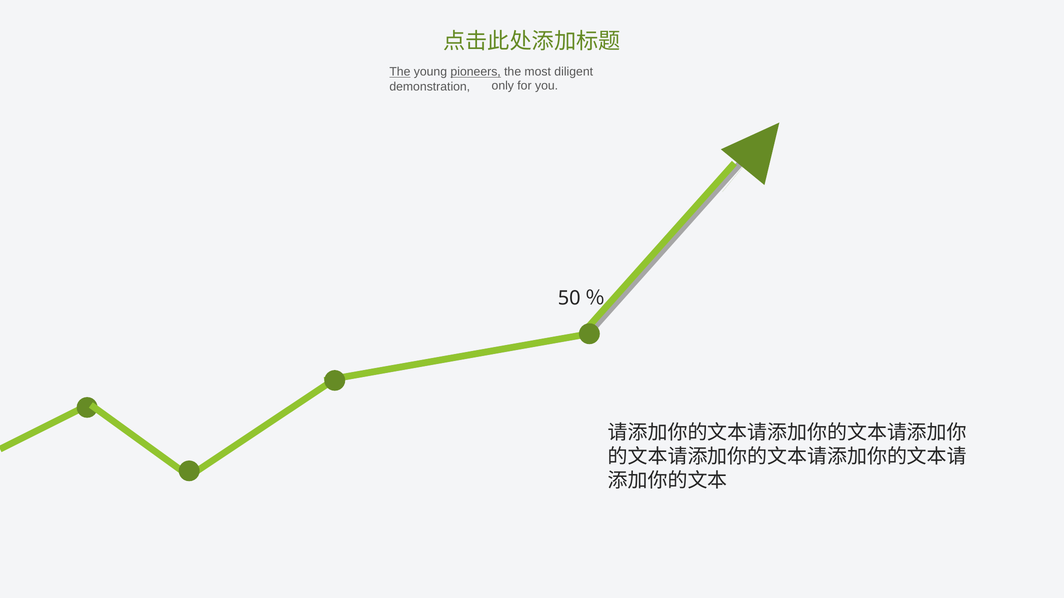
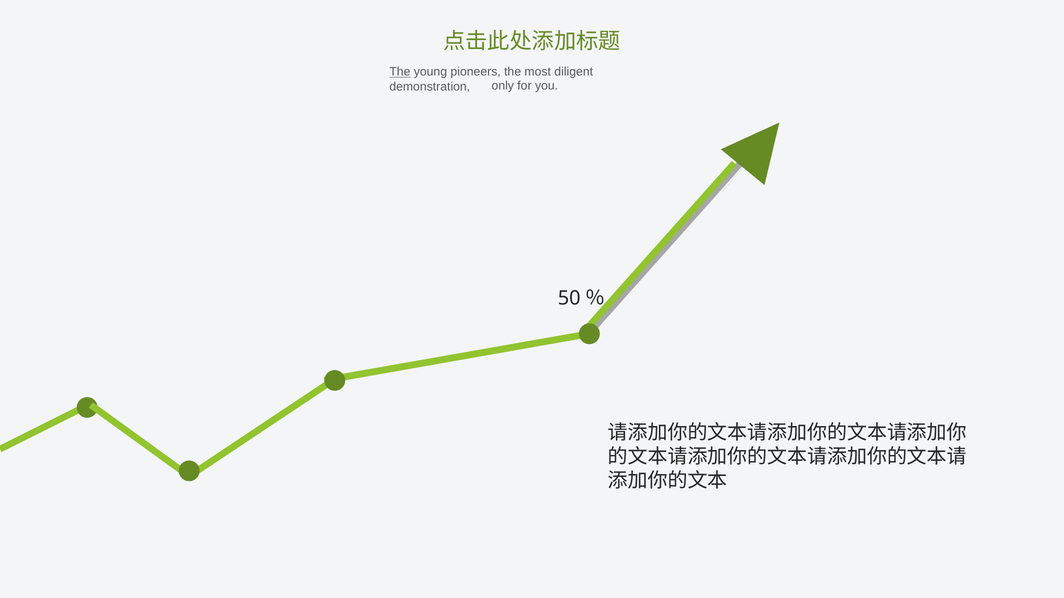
pioneers underline: present -> none (476, 72)
